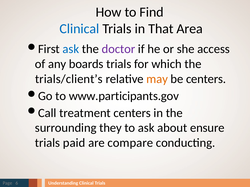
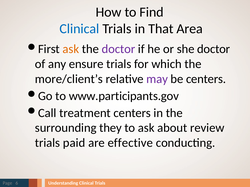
ask colour: blue -> orange (71, 49)
she access: access -> doctor (214, 49)
boards: boards -> ensure (86, 64)
trials/client’s: trials/client’s -> more/client’s (69, 79)
may colour: orange -> purple (157, 79)
ensure: ensure -> review (207, 128)
compare: compare -> effective (130, 143)
